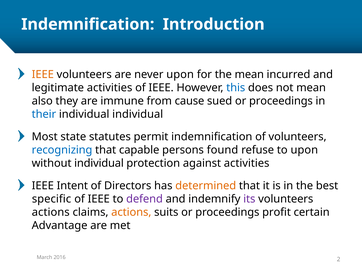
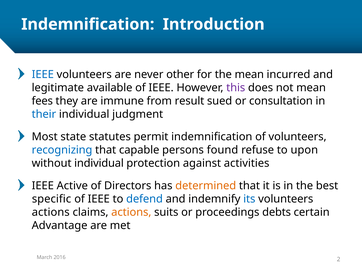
IEEE colour: orange -> blue (43, 74)
never upon: upon -> other (180, 74)
legitimate activities: activities -> available (110, 88)
this colour: blue -> purple (236, 88)
also: also -> fees (42, 101)
cause: cause -> result (189, 101)
sued or proceedings: proceedings -> consultation (281, 101)
individual individual: individual -> judgment (138, 114)
Intent: Intent -> Active (72, 185)
defend colour: purple -> blue (144, 199)
its colour: purple -> blue (249, 199)
profit: profit -> debts (277, 212)
